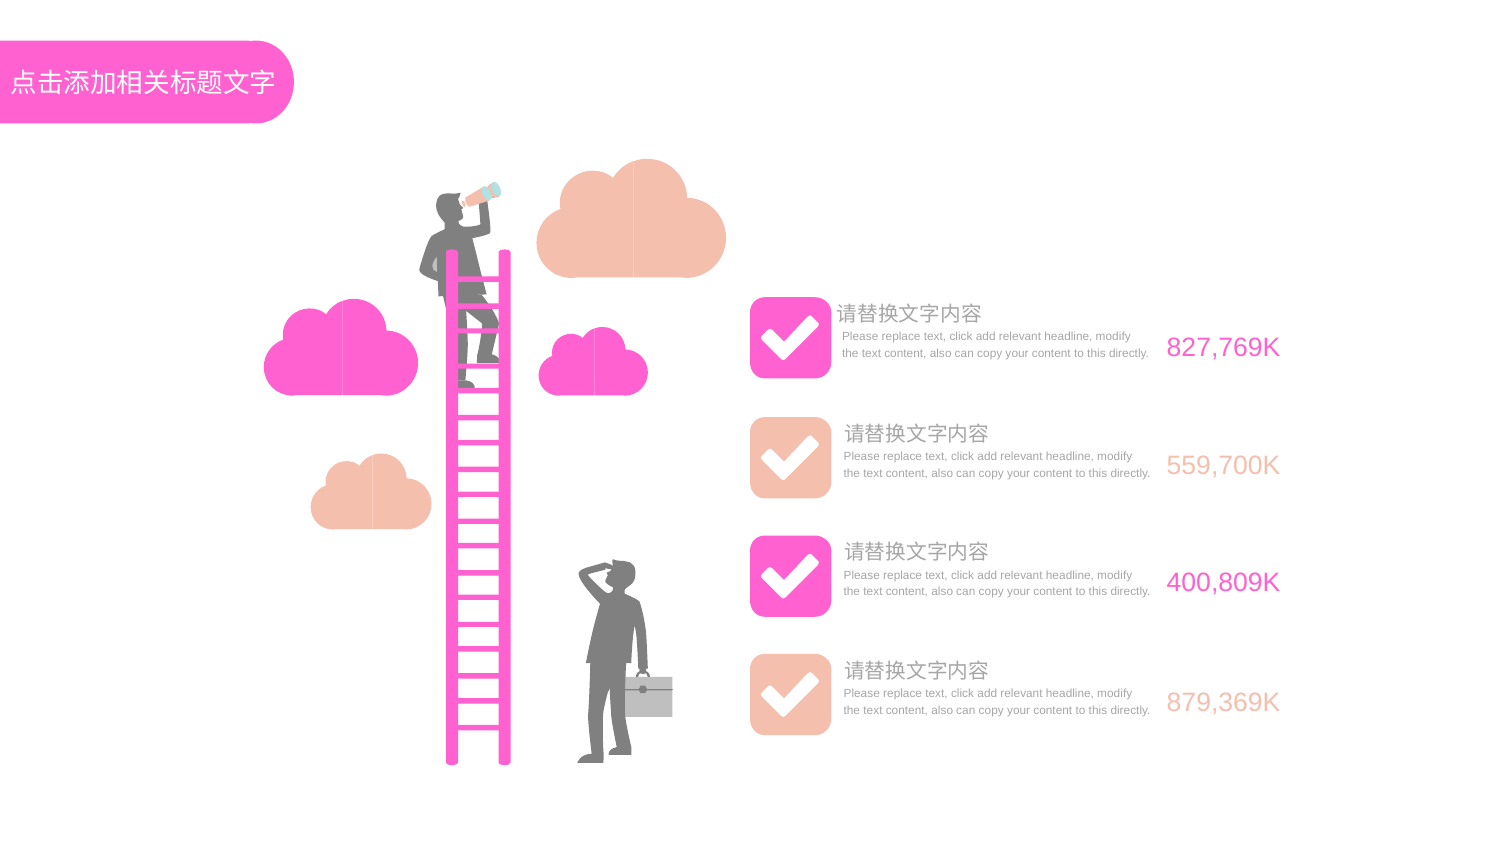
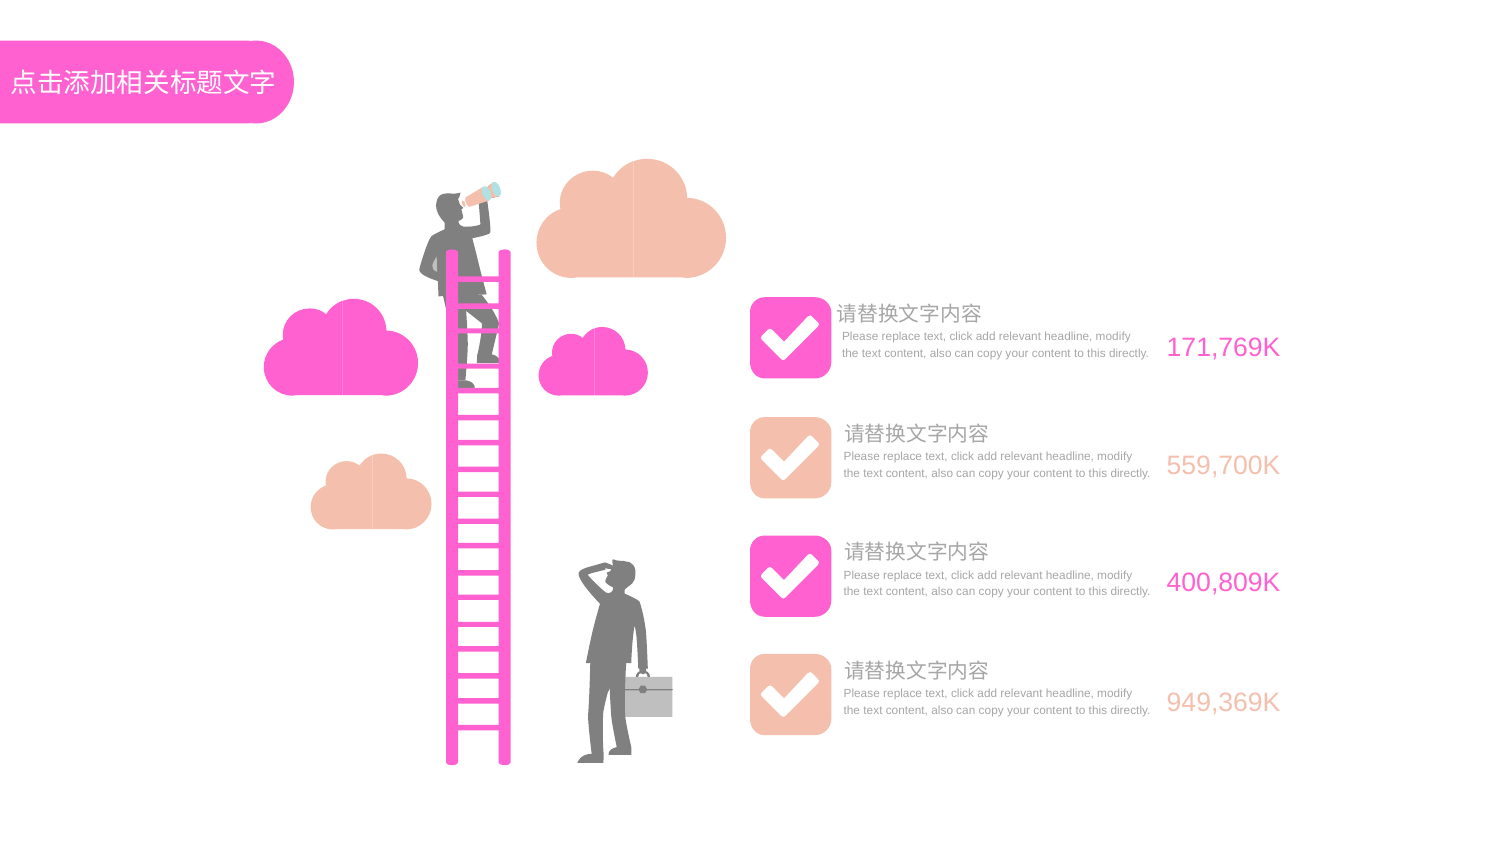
827,769K: 827,769K -> 171,769K (1224, 348)
879,369K: 879,369K -> 949,369K (1224, 703)
